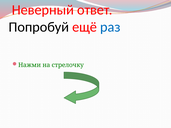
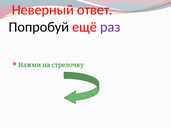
раз colour: blue -> purple (110, 27)
